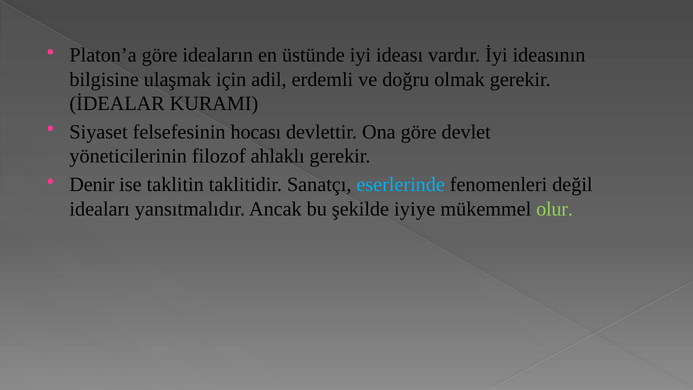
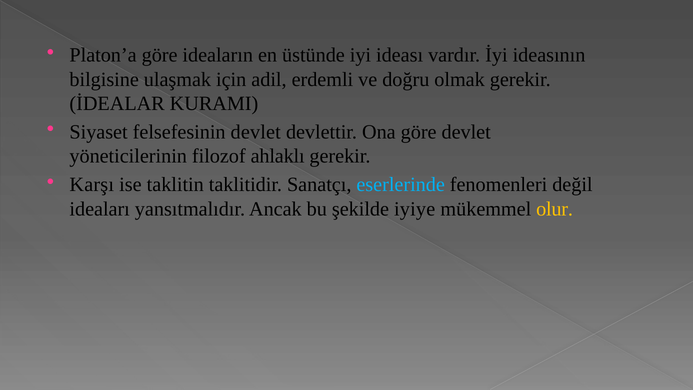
felsefesinin hocası: hocası -> devlet (256, 132)
Denir: Denir -> Karşı (92, 185)
olur colour: light green -> yellow (555, 209)
